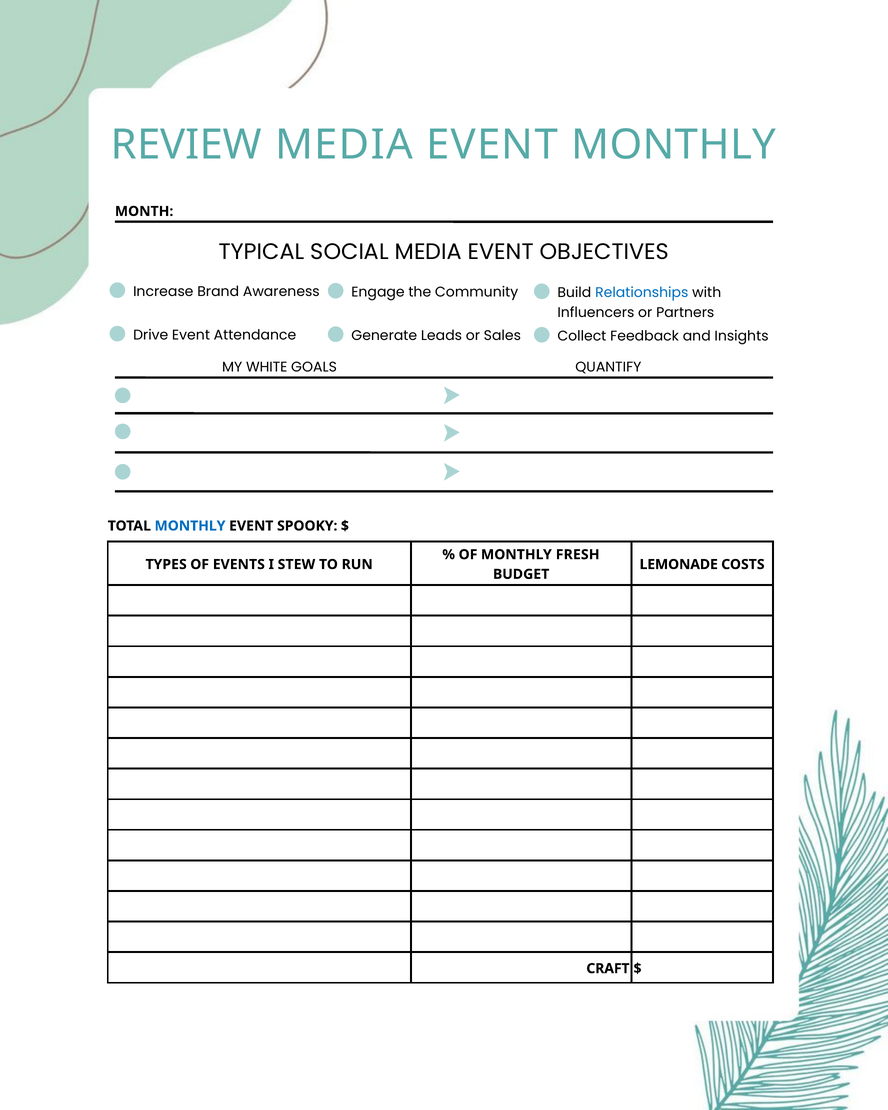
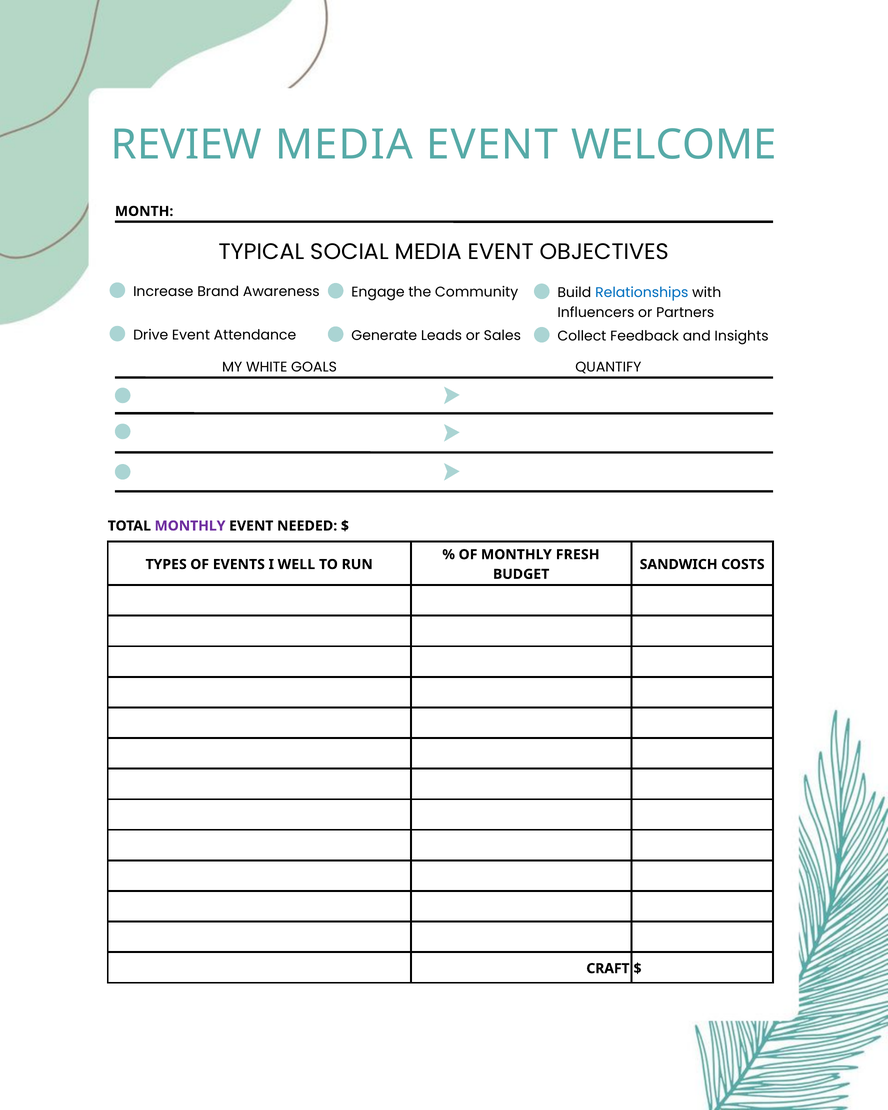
EVENT MONTHLY: MONTHLY -> WELCOME (674, 145)
MONTHLY colour: blue -> purple (190, 526)
SPOOKY: SPOOKY -> NEEDED (307, 526)
STEW: STEW -> WELL (296, 564)
LEMONADE: LEMONADE -> SANDWICH (679, 564)
